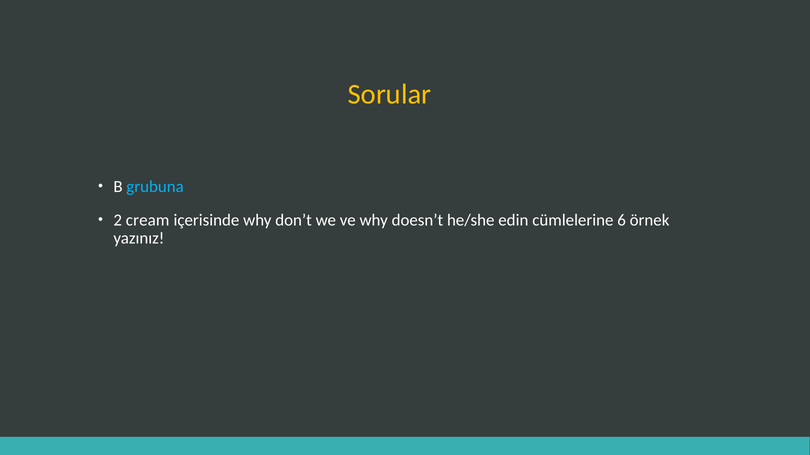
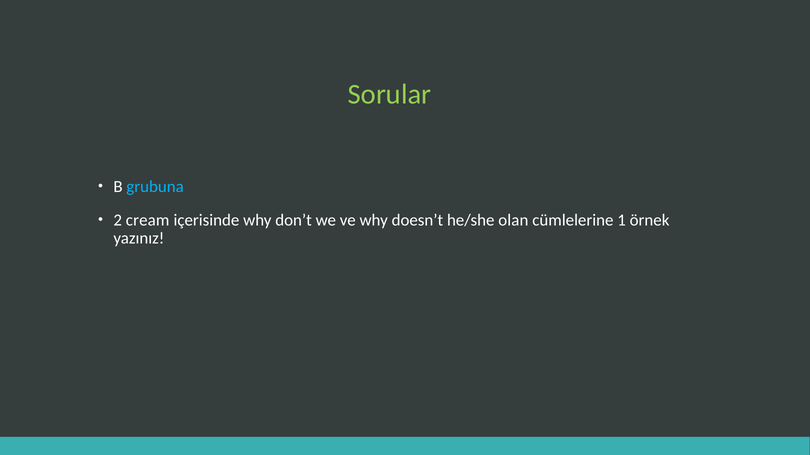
Sorular colour: yellow -> light green (390, 94)
edin: edin -> olan (513, 220)
6: 6 -> 1 (622, 220)
